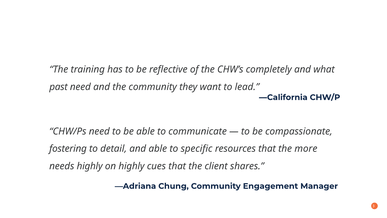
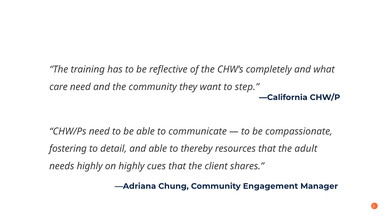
past: past -> care (59, 87)
lead: lead -> step (247, 87)
specific: specific -> thereby (197, 149)
more: more -> adult (306, 149)
